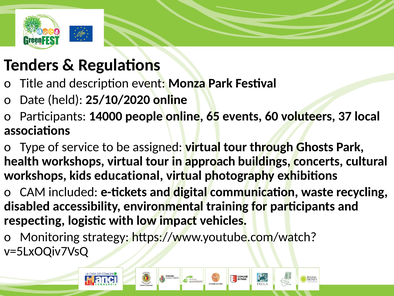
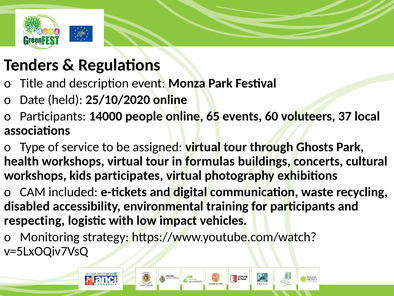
approach: approach -> formulas (210, 161)
educational: educational -> participates (129, 175)
